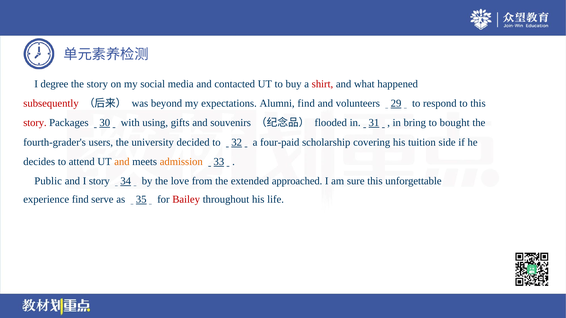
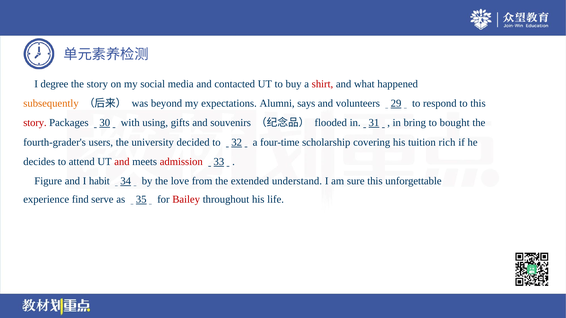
subsequently colour: red -> orange (51, 103)
Alumni find: find -> says (306, 103)
four-paid: four-paid -> four-time (280, 142)
side: side -> rich (447, 142)
and colour: orange -> red (122, 162)
admission colour: orange -> red (181, 162)
Public: Public -> Figure (48, 181)
I story: story -> habit (99, 181)
approached: approached -> understand (297, 181)
